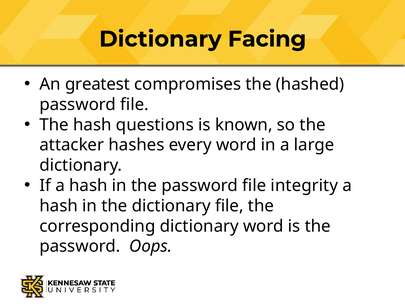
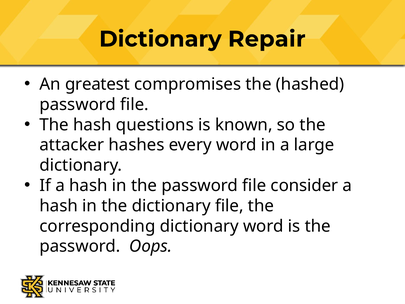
Facing: Facing -> Repair (267, 39)
integrity: integrity -> consider (304, 185)
